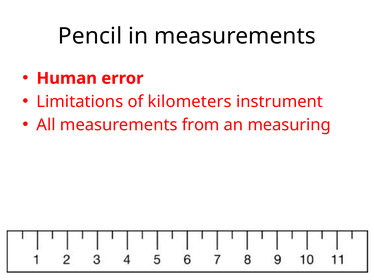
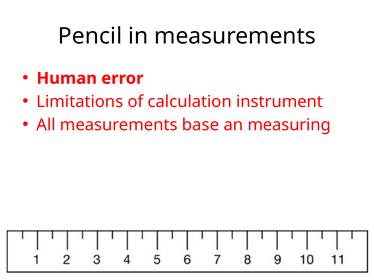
kilometers: kilometers -> calculation (190, 102)
from: from -> base (201, 125)
